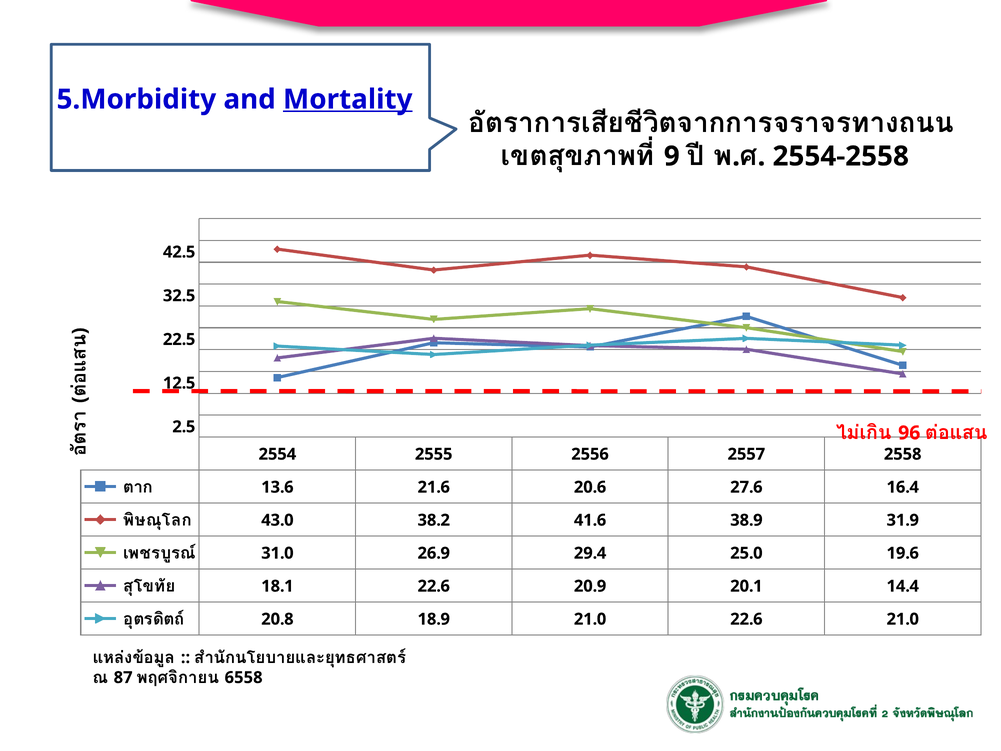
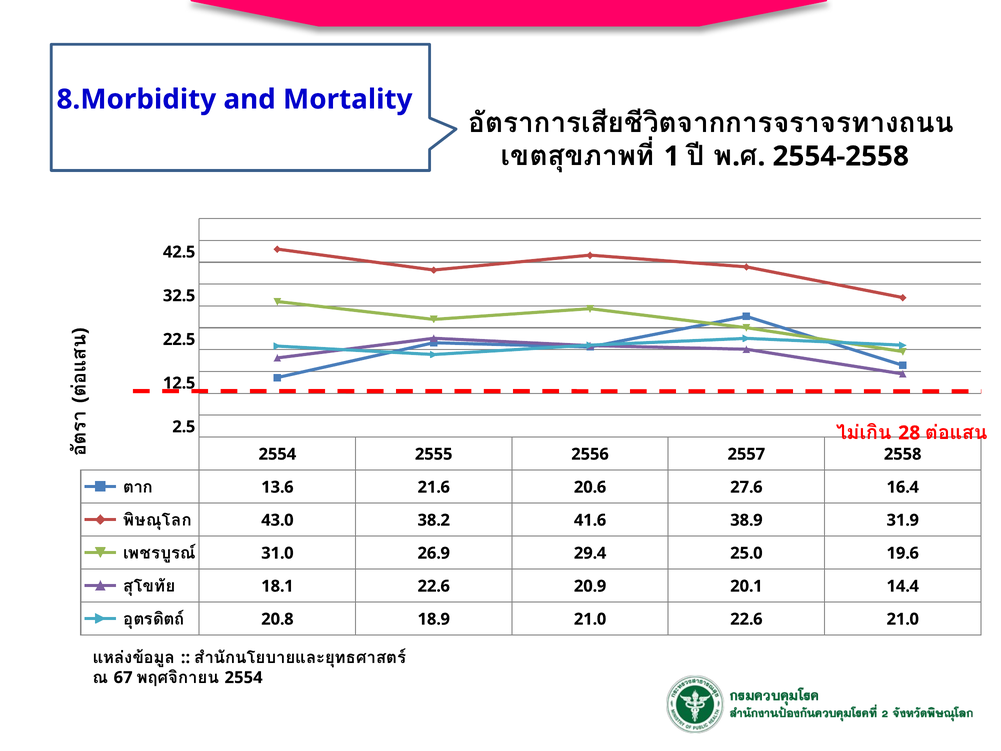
5.Morbidity: 5.Morbidity -> 8.Morbidity (136, 99)
Mortality underline: present -> none (348, 99)
9: 9 -> 1 (672, 156)
96: 96 -> 28 (909, 433)
87: 87 -> 67 (123, 677)
6558: 6558 -> 2554 (244, 677)
